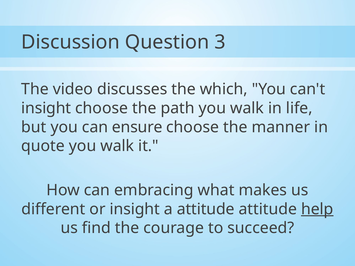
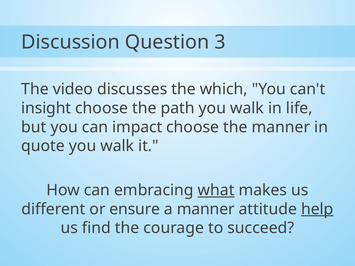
ensure: ensure -> impact (137, 127)
what underline: none -> present (216, 190)
or insight: insight -> ensure (135, 209)
a attitude: attitude -> manner (206, 209)
